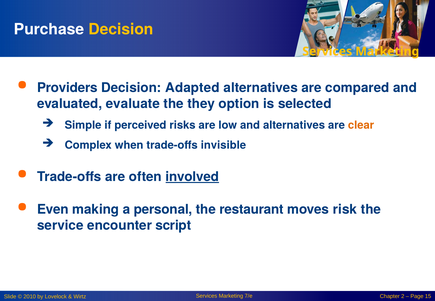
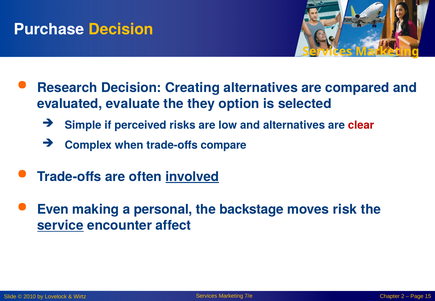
Providers: Providers -> Research (67, 88)
Adapted: Adapted -> Creating (192, 88)
clear colour: orange -> red (361, 125)
invisible: invisible -> compare (224, 145)
restaurant: restaurant -> backstage (252, 210)
service underline: none -> present (60, 226)
script: script -> affect (173, 226)
